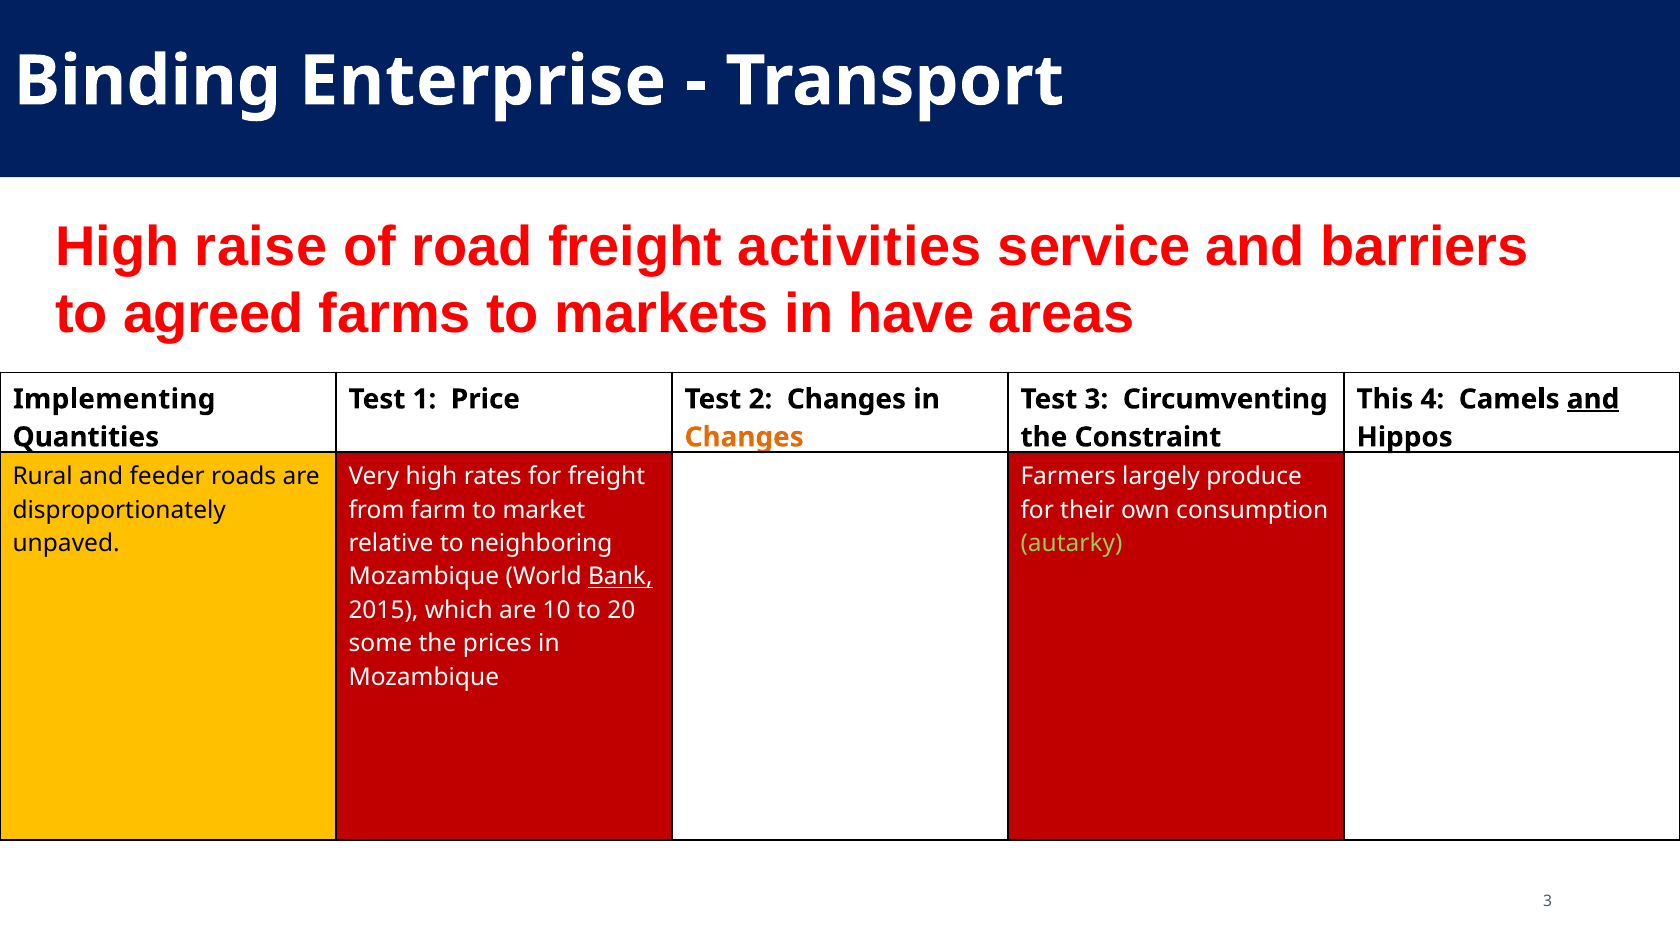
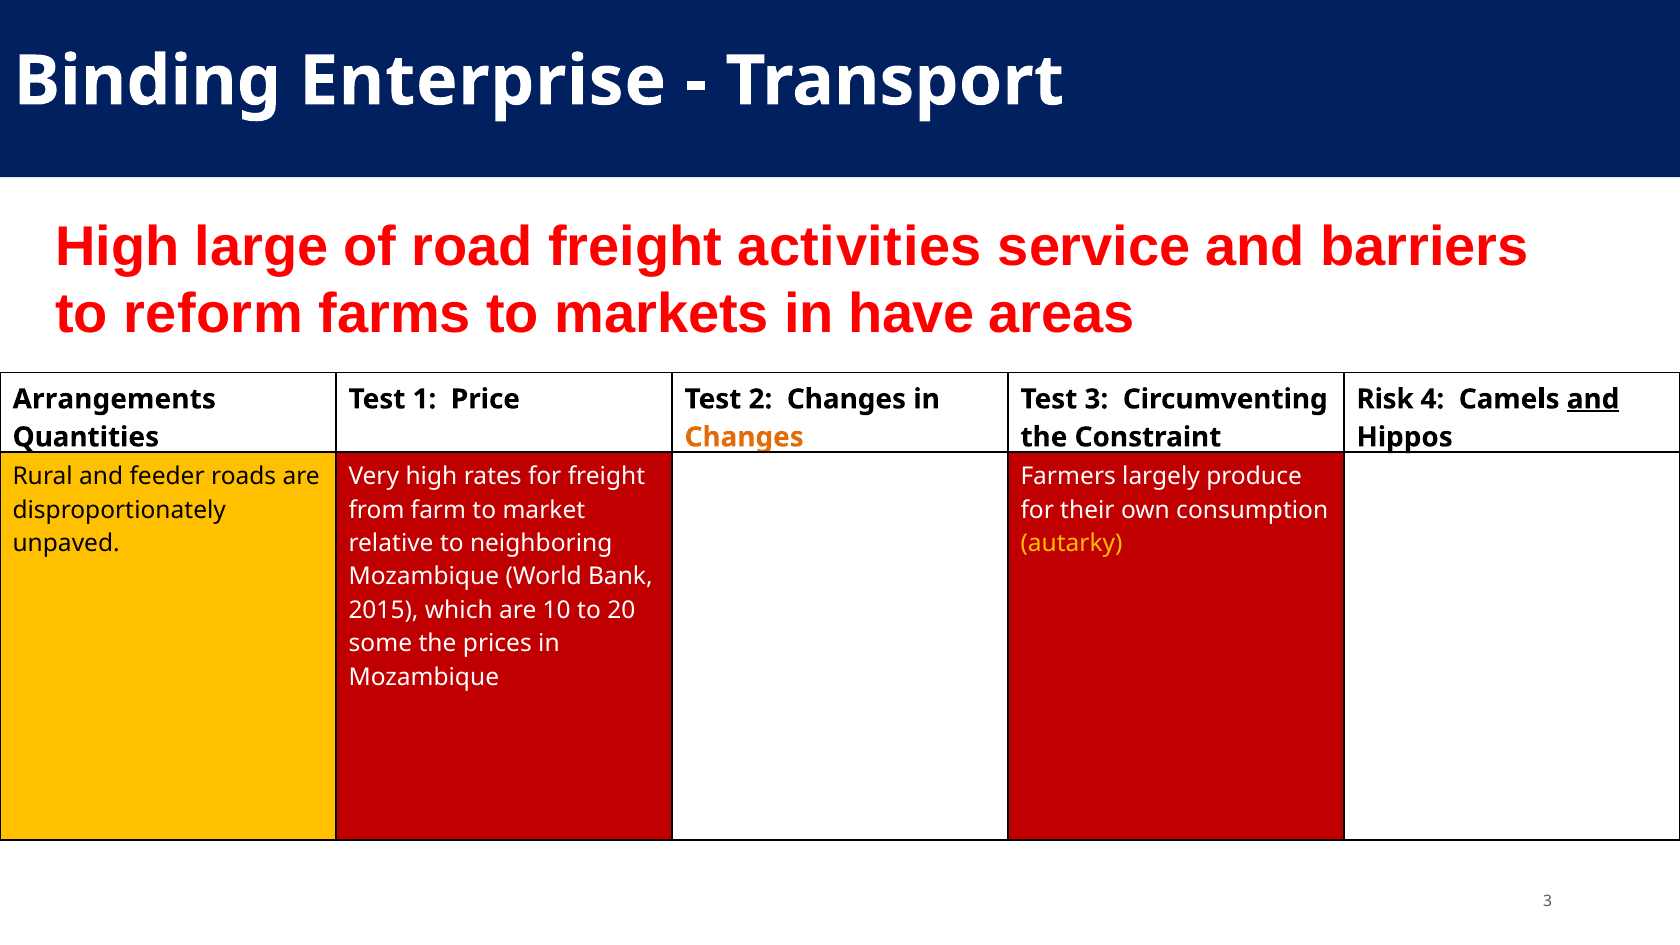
raise: raise -> large (262, 247)
agreed: agreed -> reform (213, 314)
Implementing: Implementing -> Arrangements (114, 399)
This: This -> Risk (1385, 399)
autarky colour: light green -> yellow (1072, 543)
Bank underline: present -> none (620, 577)
